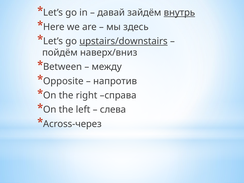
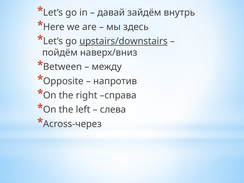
внутрь underline: present -> none (179, 13)
